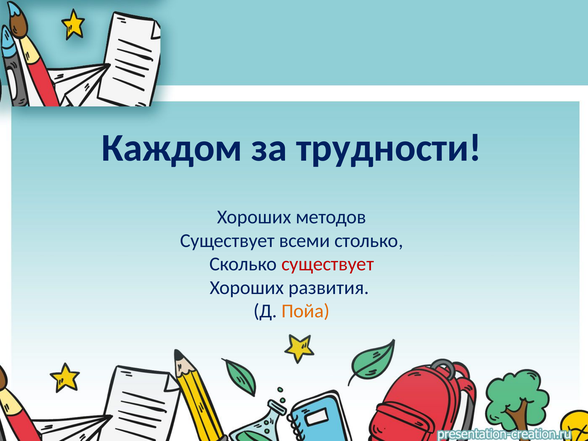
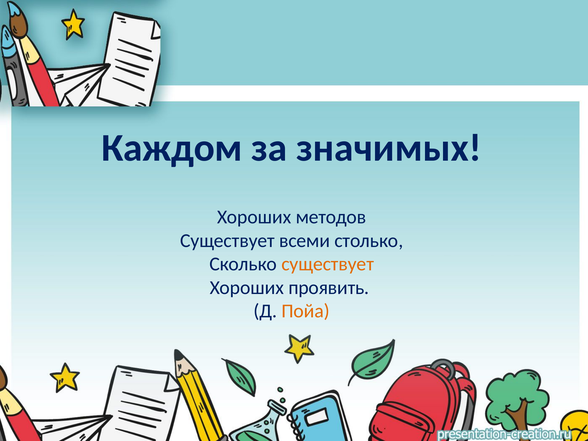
трудности: трудности -> значимых (389, 148)
существует colour: red -> orange (328, 264)
развития: развития -> проявить (329, 288)
